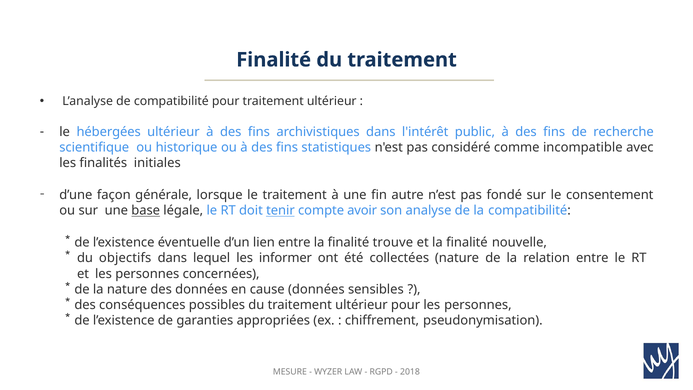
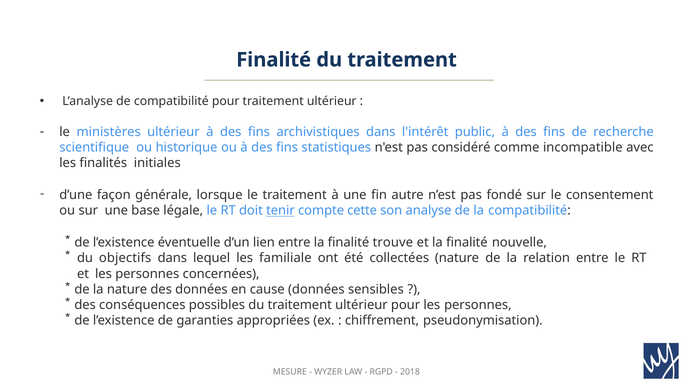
hébergées: hébergées -> ministères (109, 132)
base underline: present -> none (146, 211)
avoir: avoir -> cette (362, 211)
informer: informer -> familiale (285, 258)
